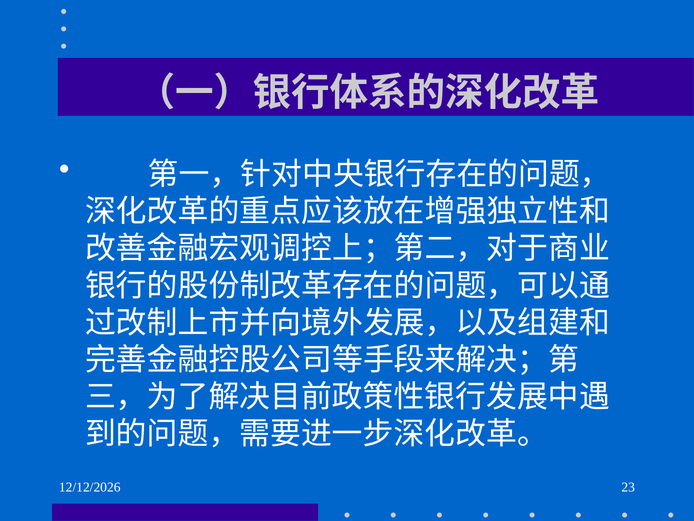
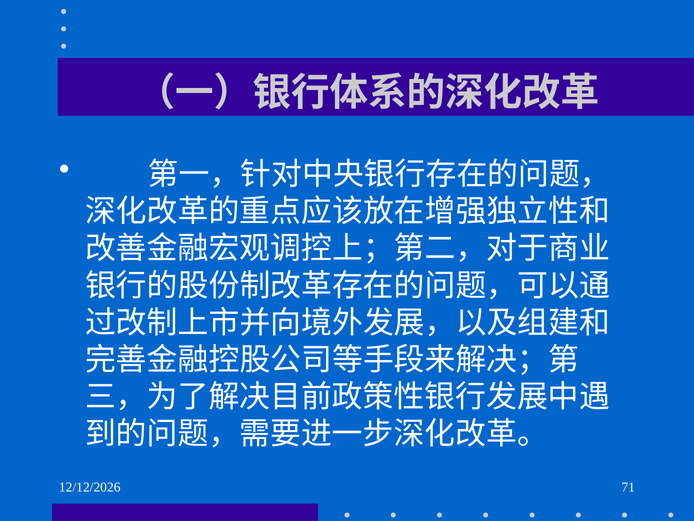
23: 23 -> 71 (628, 487)
